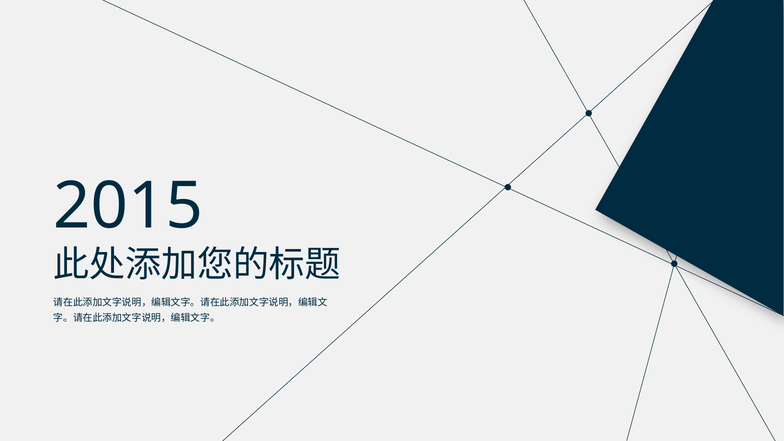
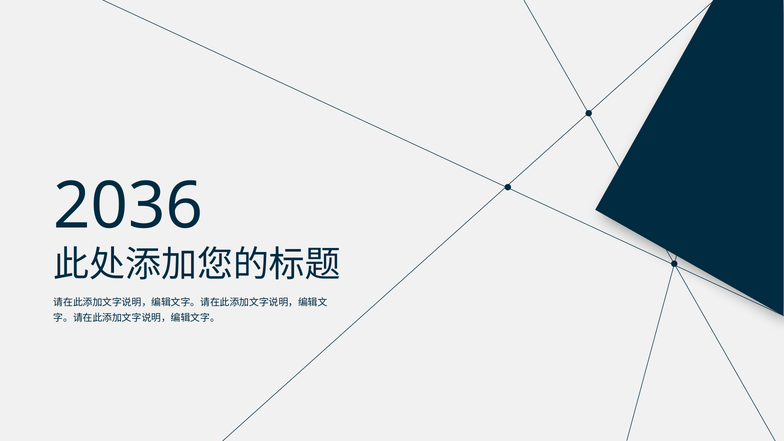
2015: 2015 -> 2036 (128, 206)
